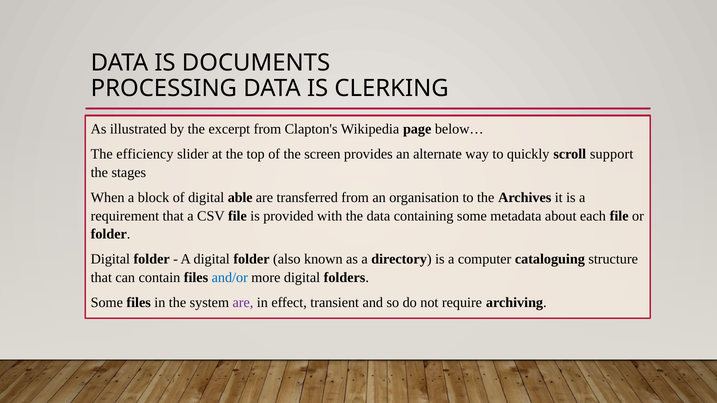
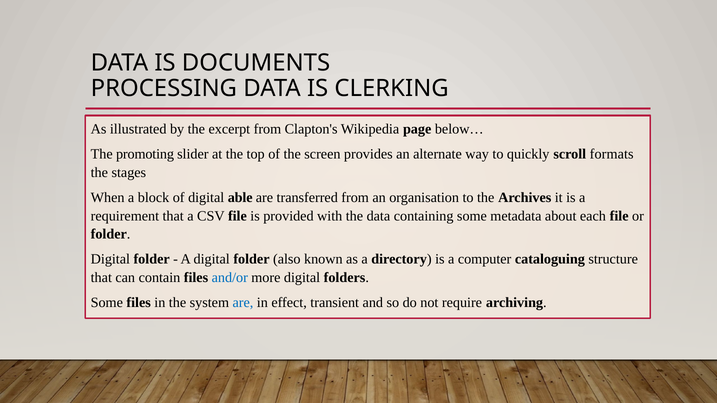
efficiency: efficiency -> promoting (145, 154)
support: support -> formats (612, 154)
are colour: purple -> blue (243, 303)
